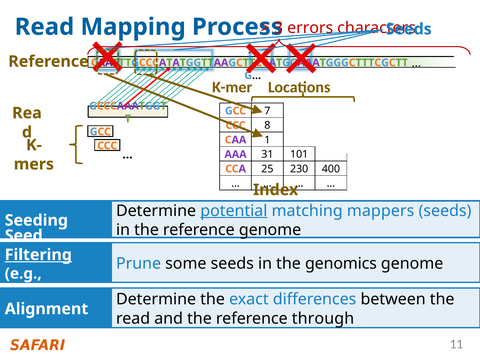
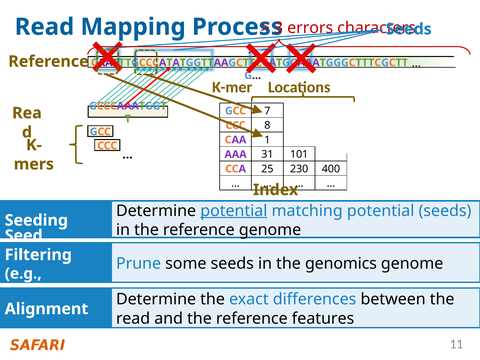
matching mappers: mappers -> potential (381, 211)
Filtering underline: present -> none (38, 255)
through: through -> features (323, 319)
